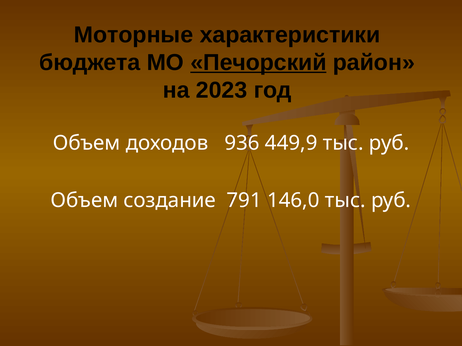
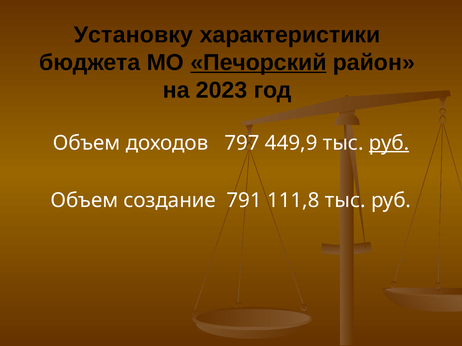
Моторные: Моторные -> Установку (133, 35)
936: 936 -> 797 (242, 143)
руб underline: none -> present (389, 143)
146,0: 146,0 -> 111,8 (293, 201)
